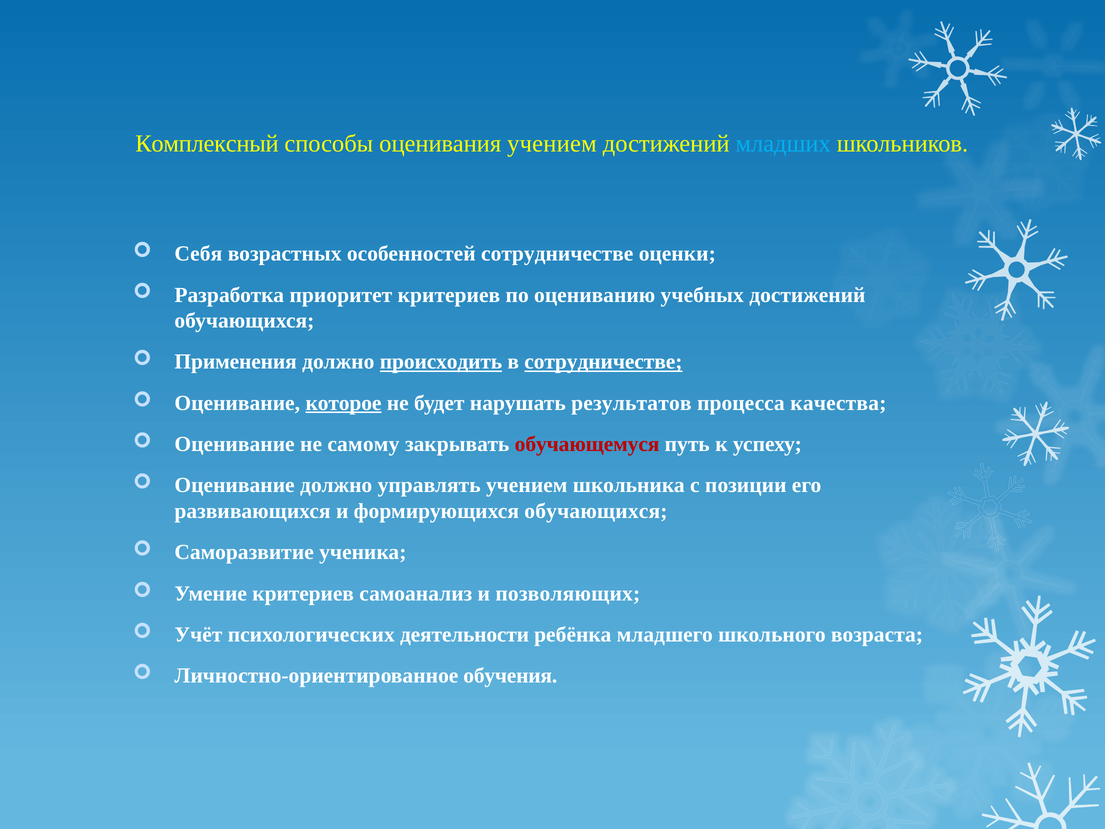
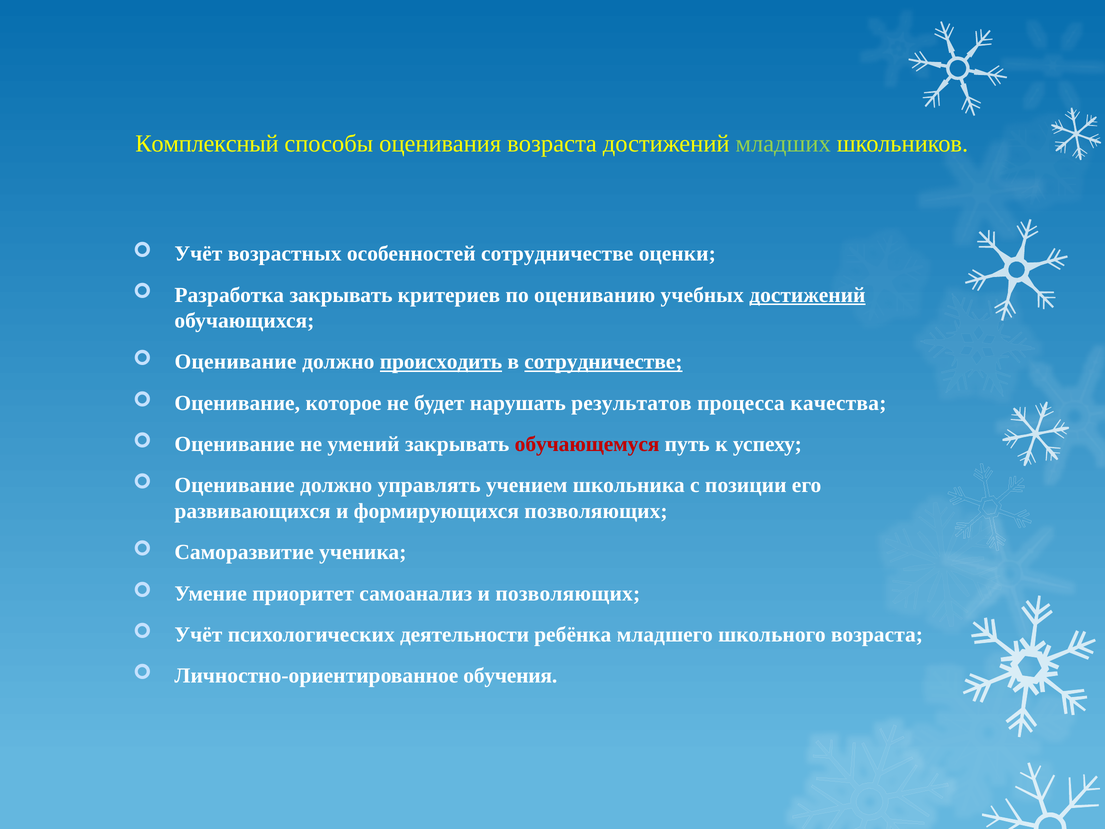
оценивания учением: учением -> возраста (552, 144)
младших colour: light blue -> light green (783, 144)
Себя: Себя -> Учёт (198, 254)
Разработка приоритет: приоритет -> закрывать (341, 295)
достижений underline: none -> present (807, 295)
Применения: Применения -> Оценивание (236, 362)
которое underline: present -> none (343, 403)
самому: самому -> умений (363, 444)
формирующихся обучающихся: обучающихся -> позволяющих (596, 511)
Умение критериев: критериев -> приоритет (303, 593)
